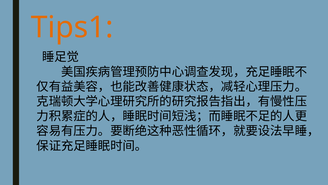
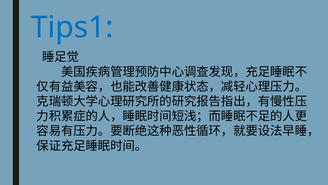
Tips1 colour: orange -> blue (72, 27)
